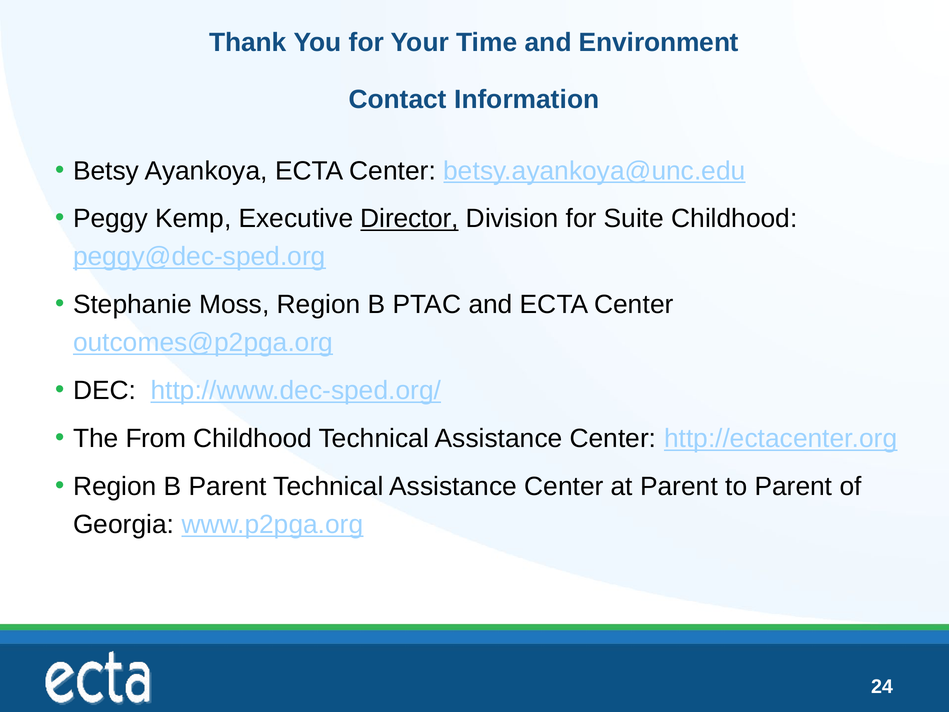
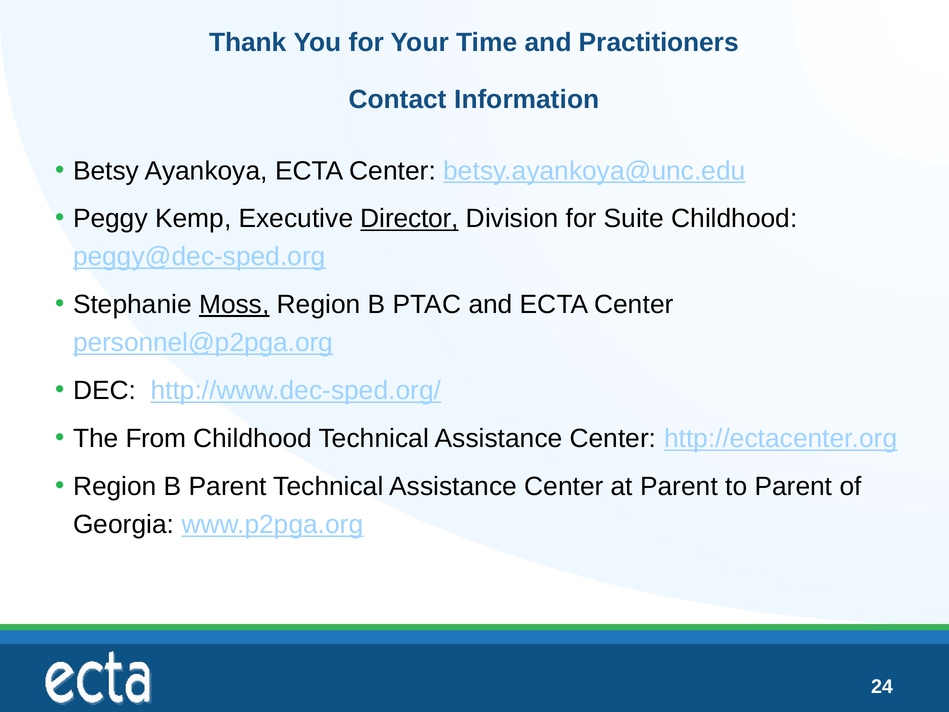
Environment: Environment -> Practitioners (659, 42)
Moss underline: none -> present (234, 305)
outcomes@p2pga.org: outcomes@p2pga.org -> personnel@p2pga.org (203, 343)
